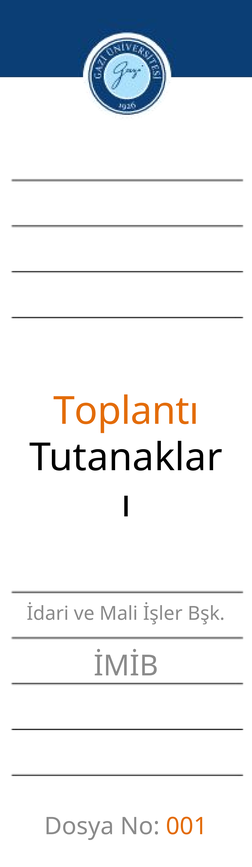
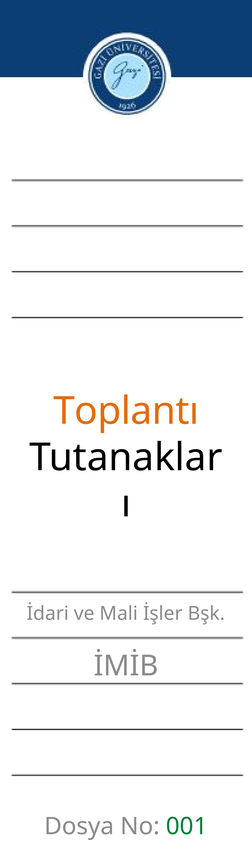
001 colour: orange -> green (187, 828)
